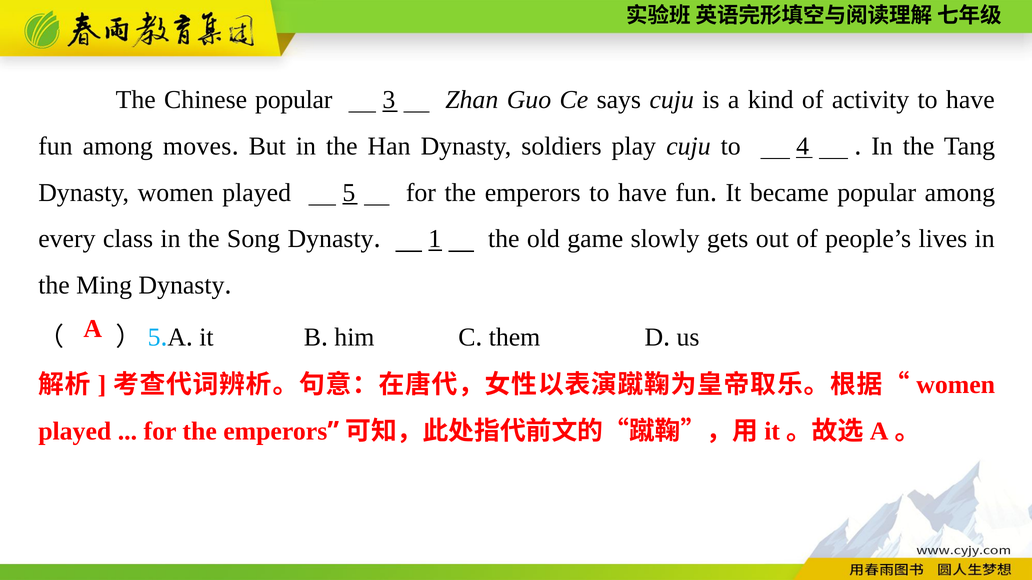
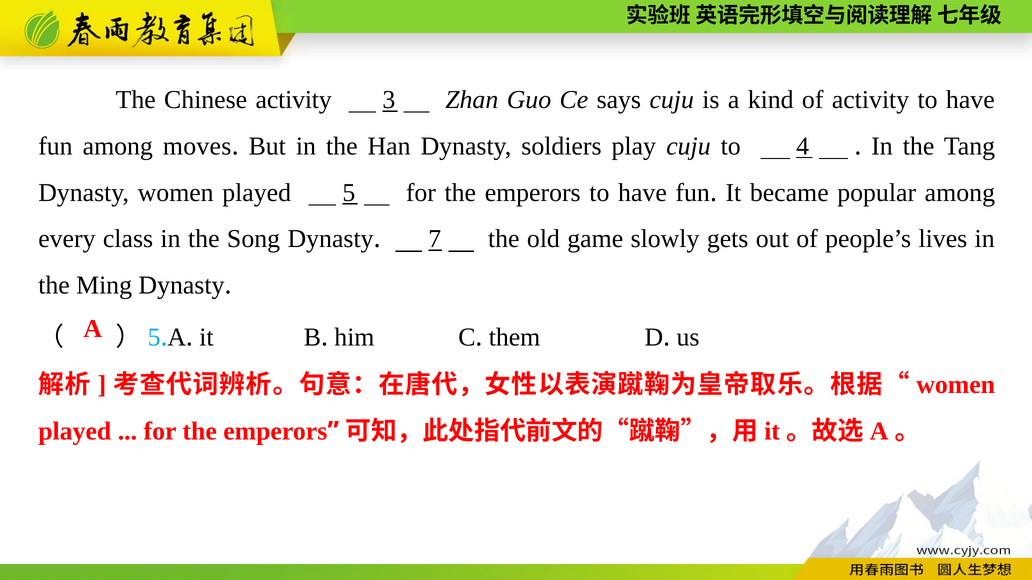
Chinese popular: popular -> activity (294, 100)
1: 1 -> 7 (435, 239)
